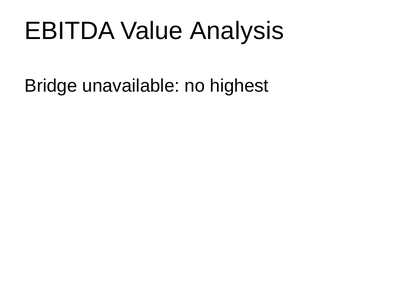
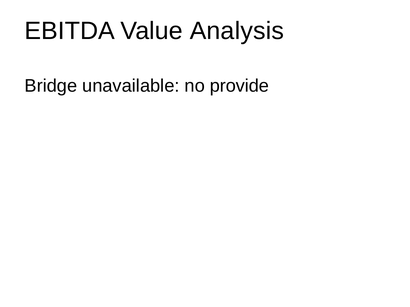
highest: highest -> provide (239, 86)
